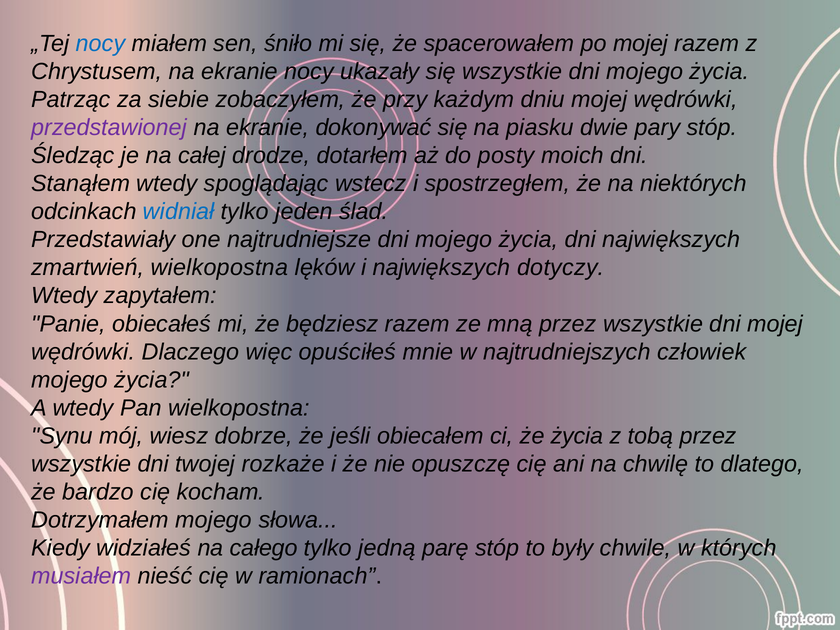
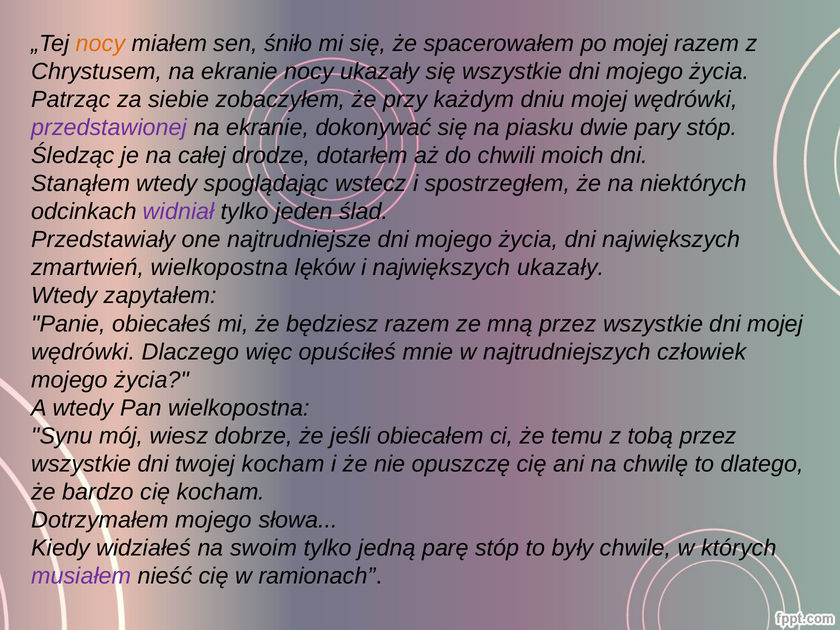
nocy colour: blue -> orange (101, 44)
posty: posty -> chwili (506, 156)
widniał colour: blue -> purple (179, 212)
największych dotyczy: dotyczy -> ukazały (561, 268)
że życia: życia -> temu (577, 436)
twojej rozkaże: rozkaże -> kocham (283, 464)
całego: całego -> swoim (264, 548)
